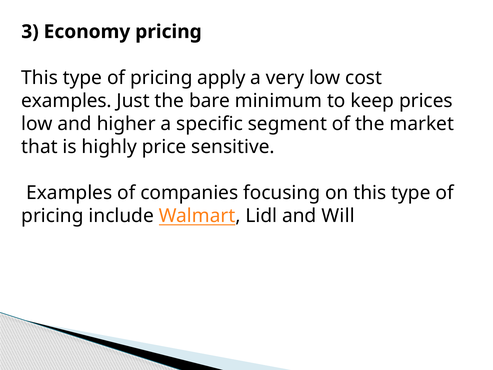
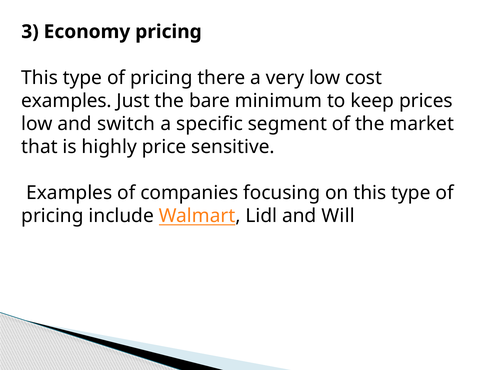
apply: apply -> there (221, 78)
higher: higher -> switch (126, 124)
